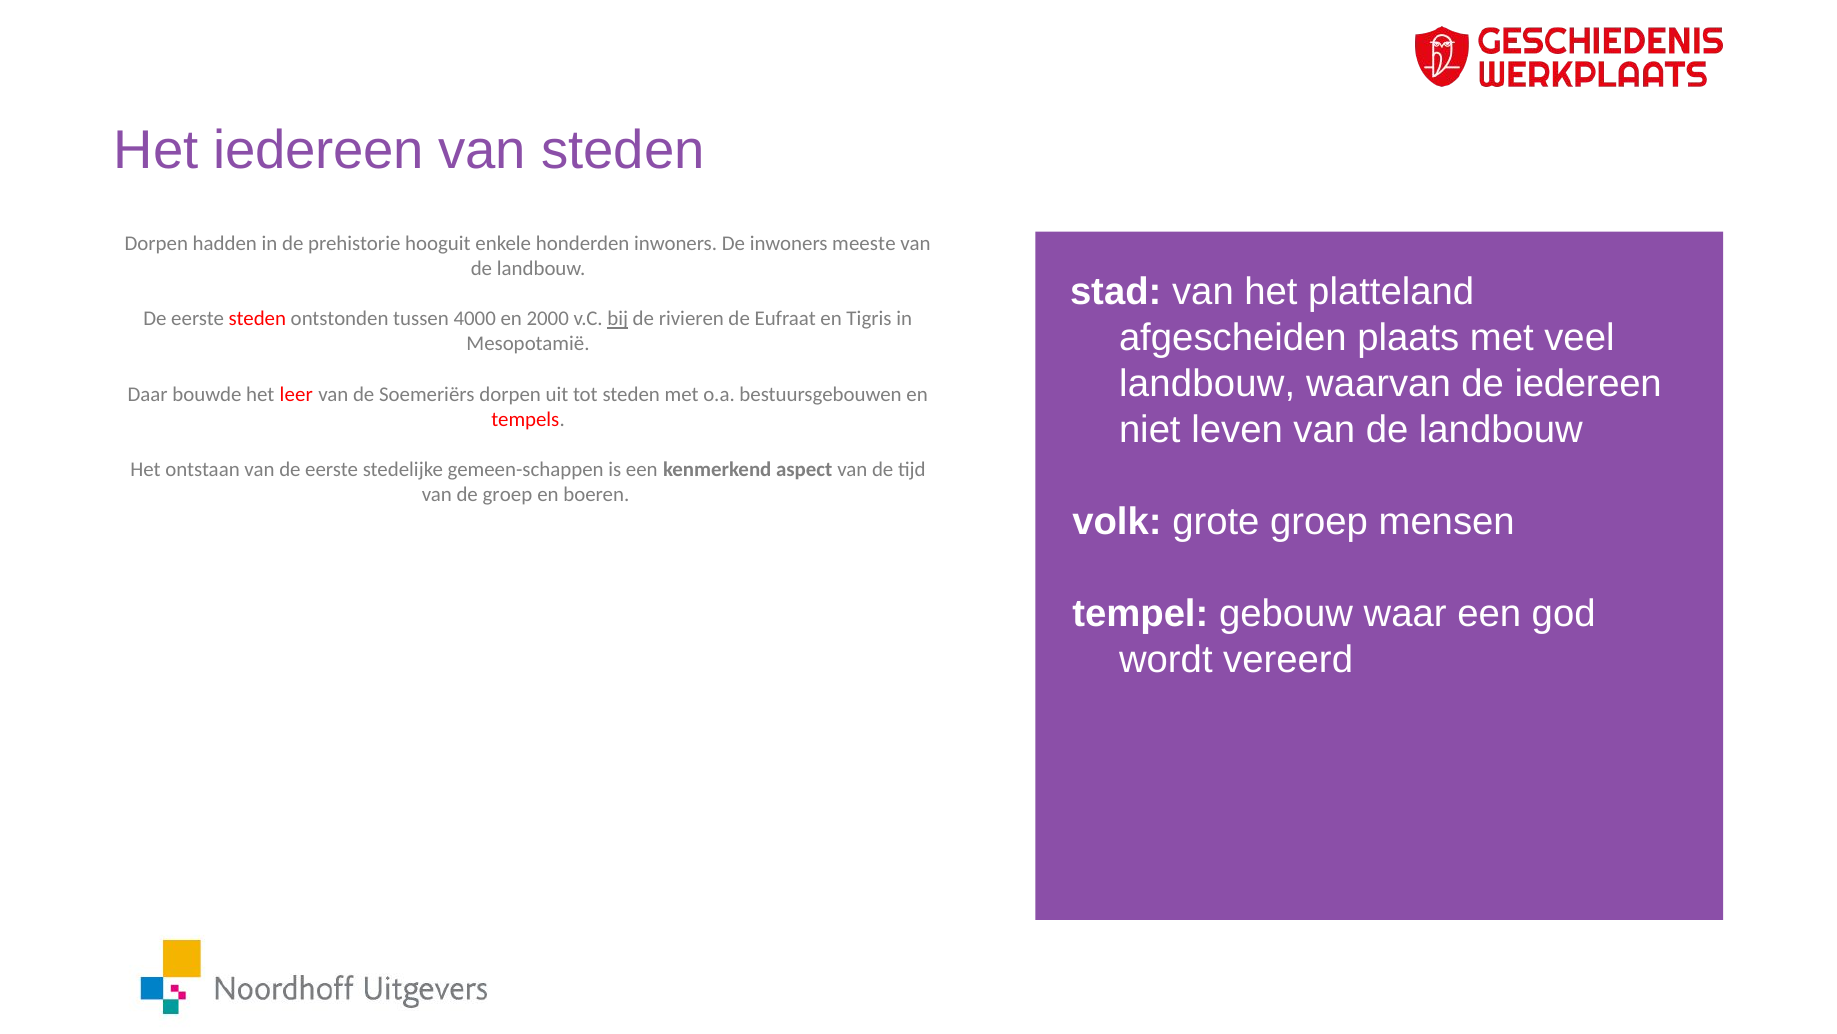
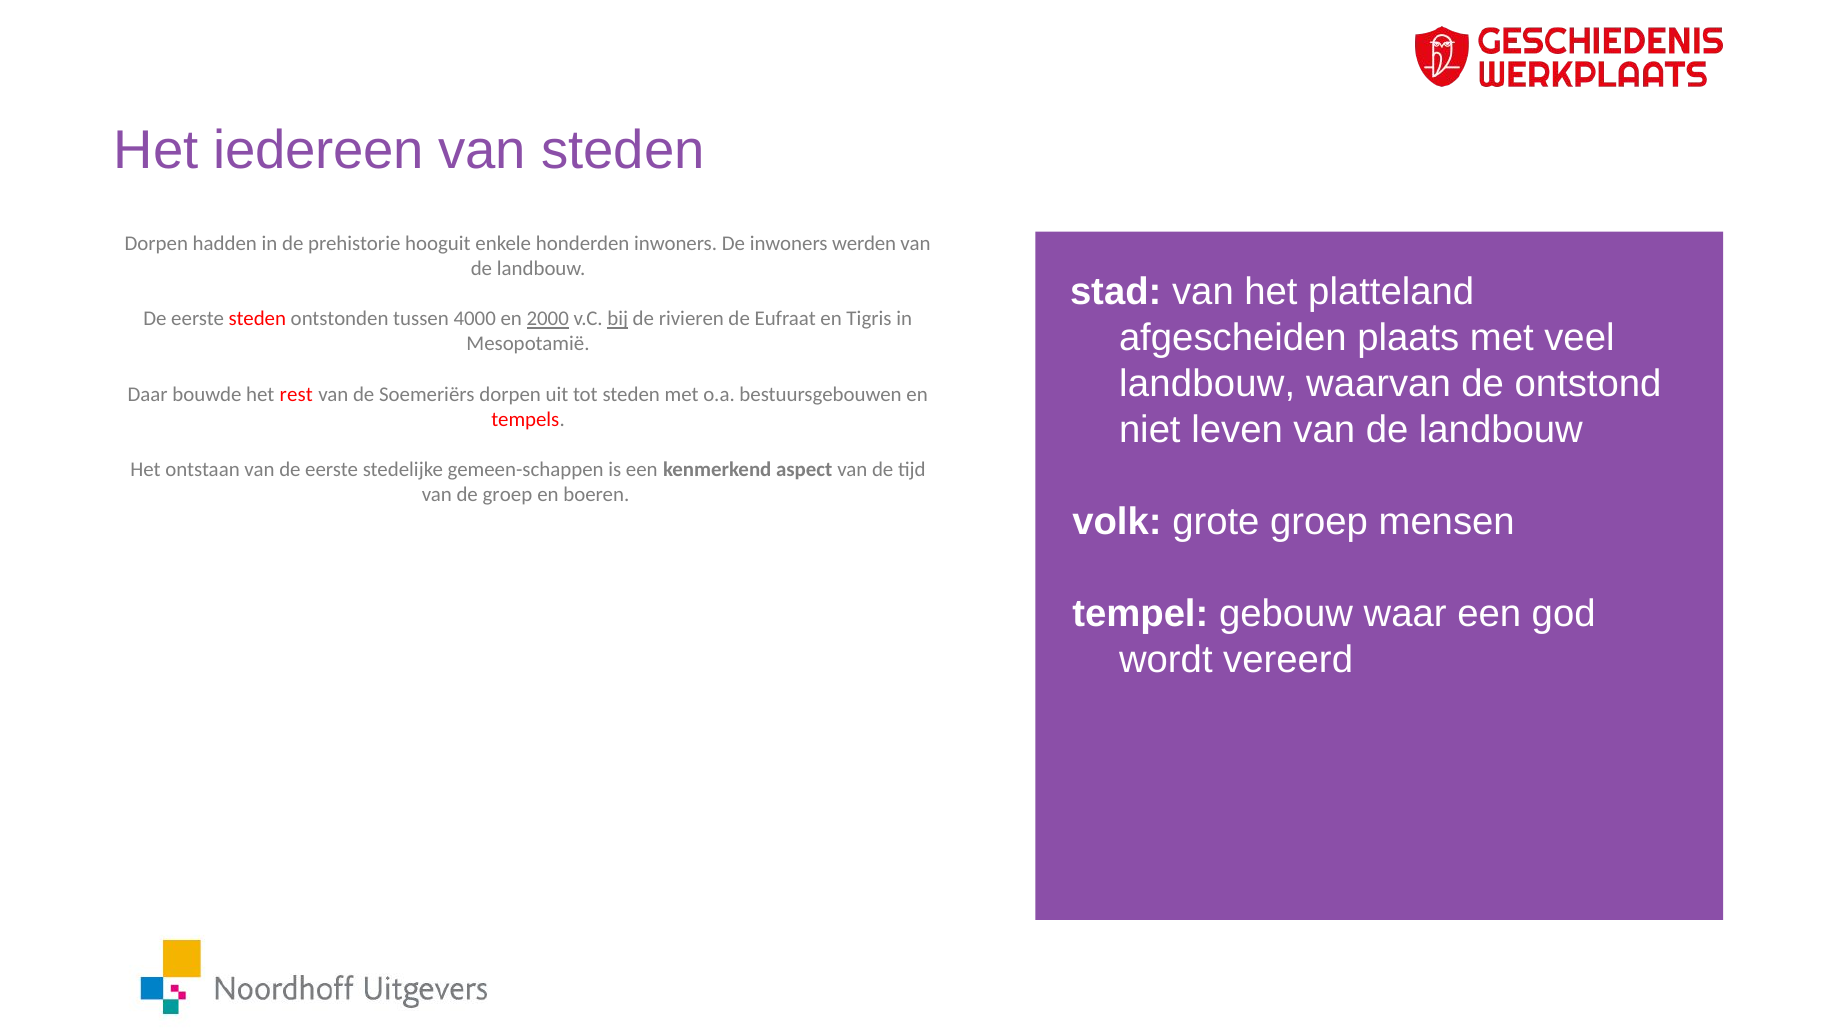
meeste: meeste -> werden (864, 244)
2000 underline: none -> present (548, 319)
de iedereen: iedereen -> ontstond (1588, 384)
leer: leer -> rest (296, 394)
